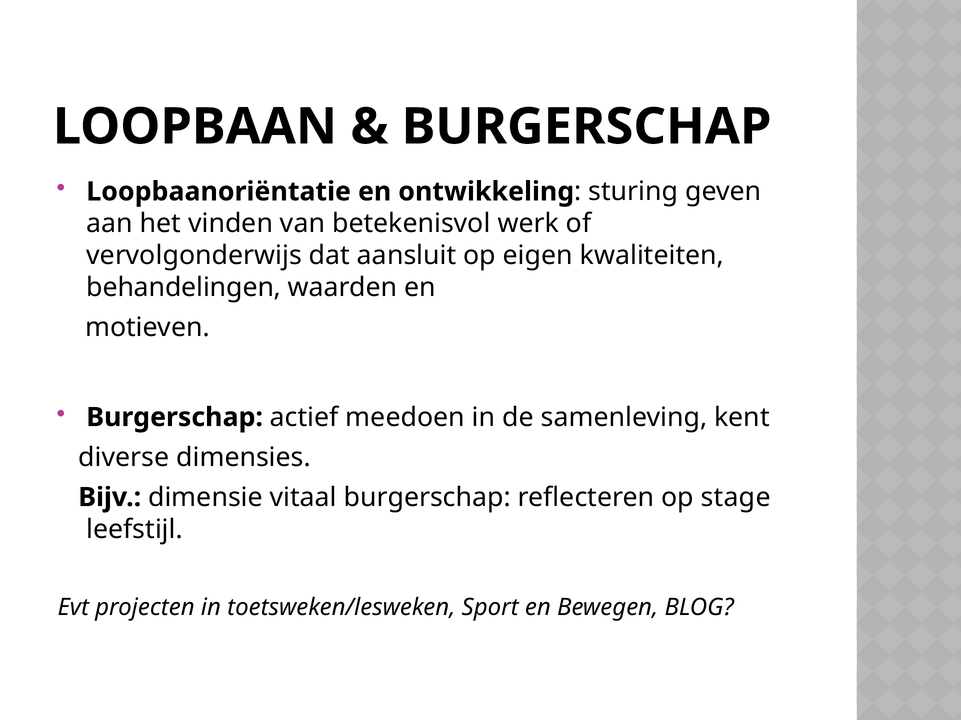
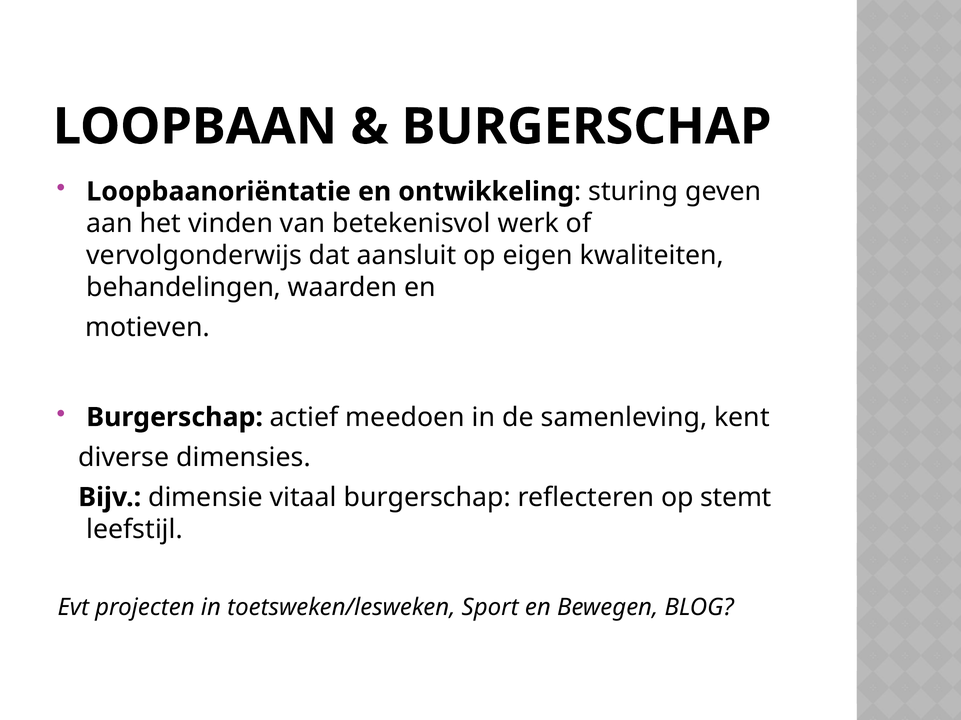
stage: stage -> stemt (736, 498)
